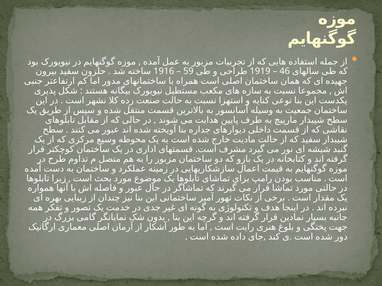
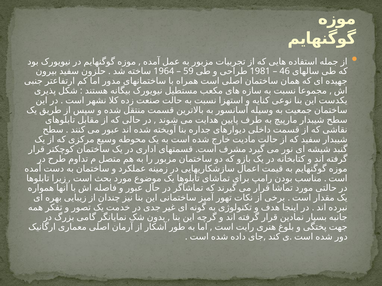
1916: 1916 -> 1964 (164, 71)
1919: 1919 -> 1981 (260, 71)
